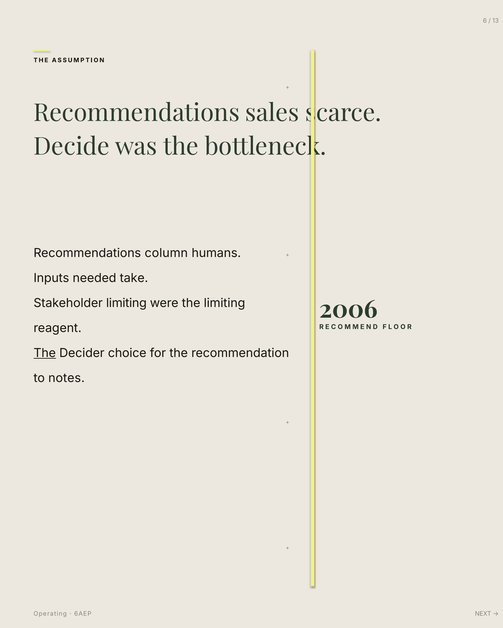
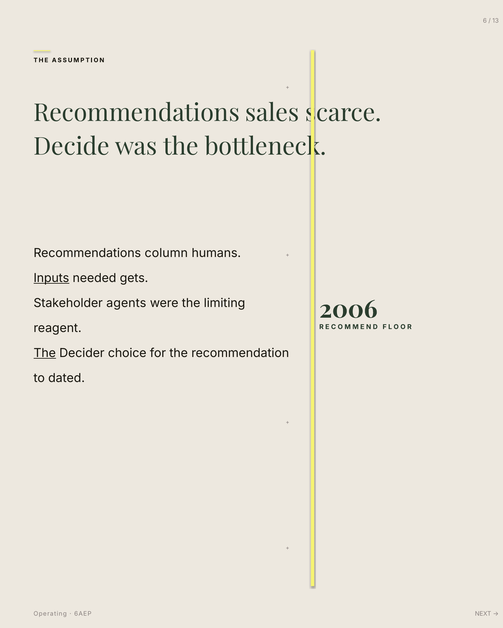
Inputs underline: none -> present (51, 278)
take: take -> gets (134, 278)
Stakeholder limiting: limiting -> agents (126, 303)
notes: notes -> dated (67, 379)
